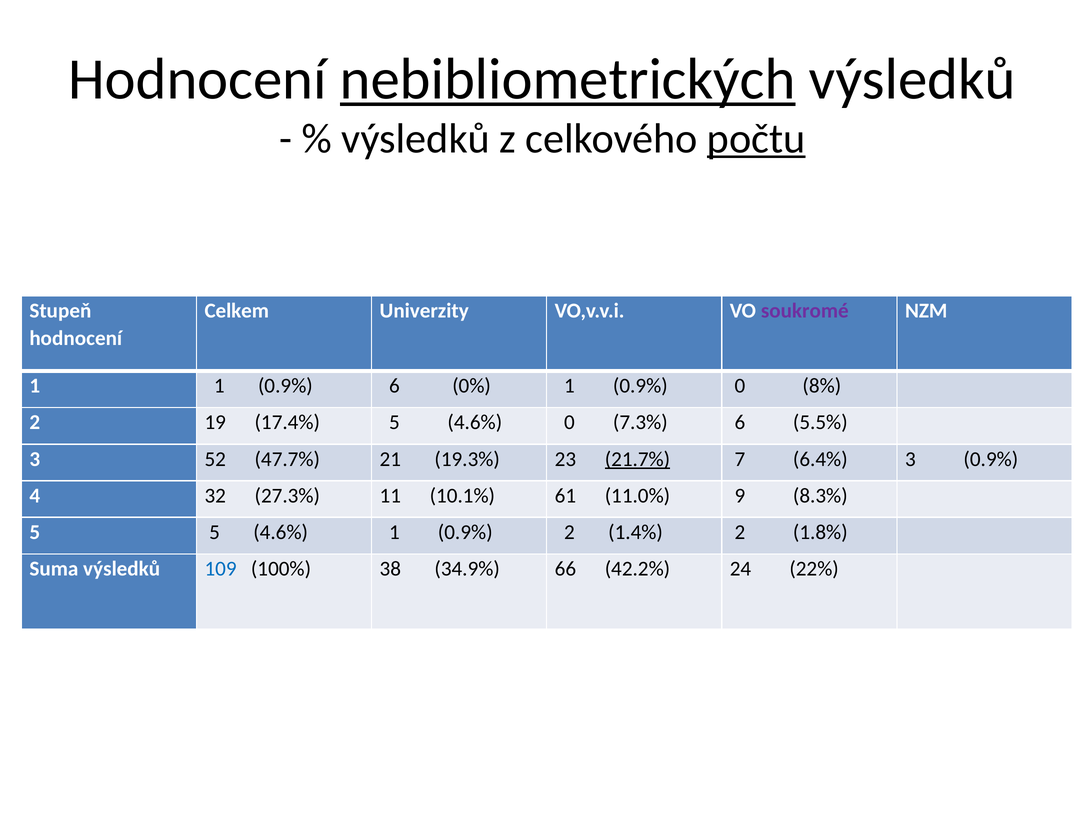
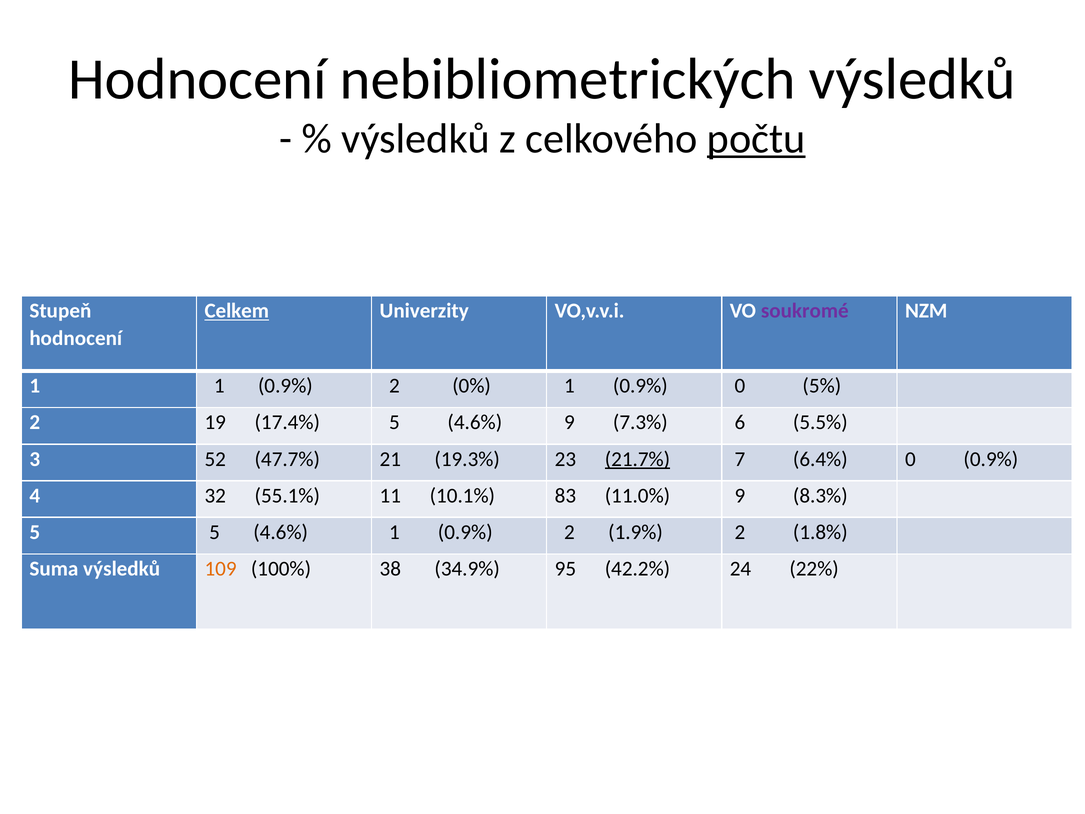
nebibliometrických underline: present -> none (568, 79)
Celkem underline: none -> present (237, 311)
1 1 0.9% 6: 6 -> 2 (394, 386)
8%: 8% -> 5% (822, 386)
4.6% 0: 0 -> 9 (569, 422)
6.4% 3: 3 -> 0 (910, 459)
27.3%: 27.3% -> 55.1% (287, 496)
61: 61 -> 83 (565, 496)
1.4%: 1.4% -> 1.9% (636, 532)
109 colour: blue -> orange (221, 569)
66: 66 -> 95 (565, 569)
